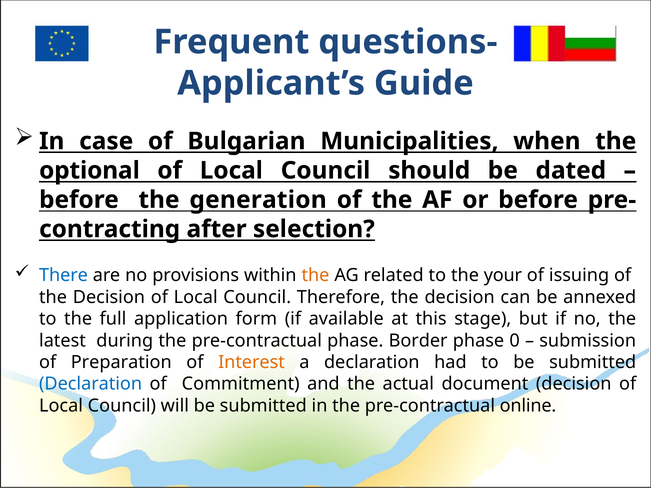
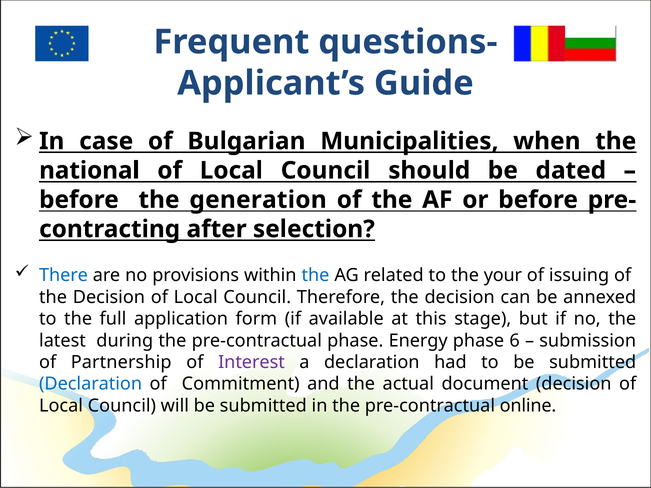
optional: optional -> national (89, 171)
the colour: orange -> blue (315, 276)
Border: Border -> Energy (418, 341)
0: 0 -> 6 (515, 341)
Preparation: Preparation -> Partnership (121, 362)
Interest colour: orange -> purple (251, 362)
